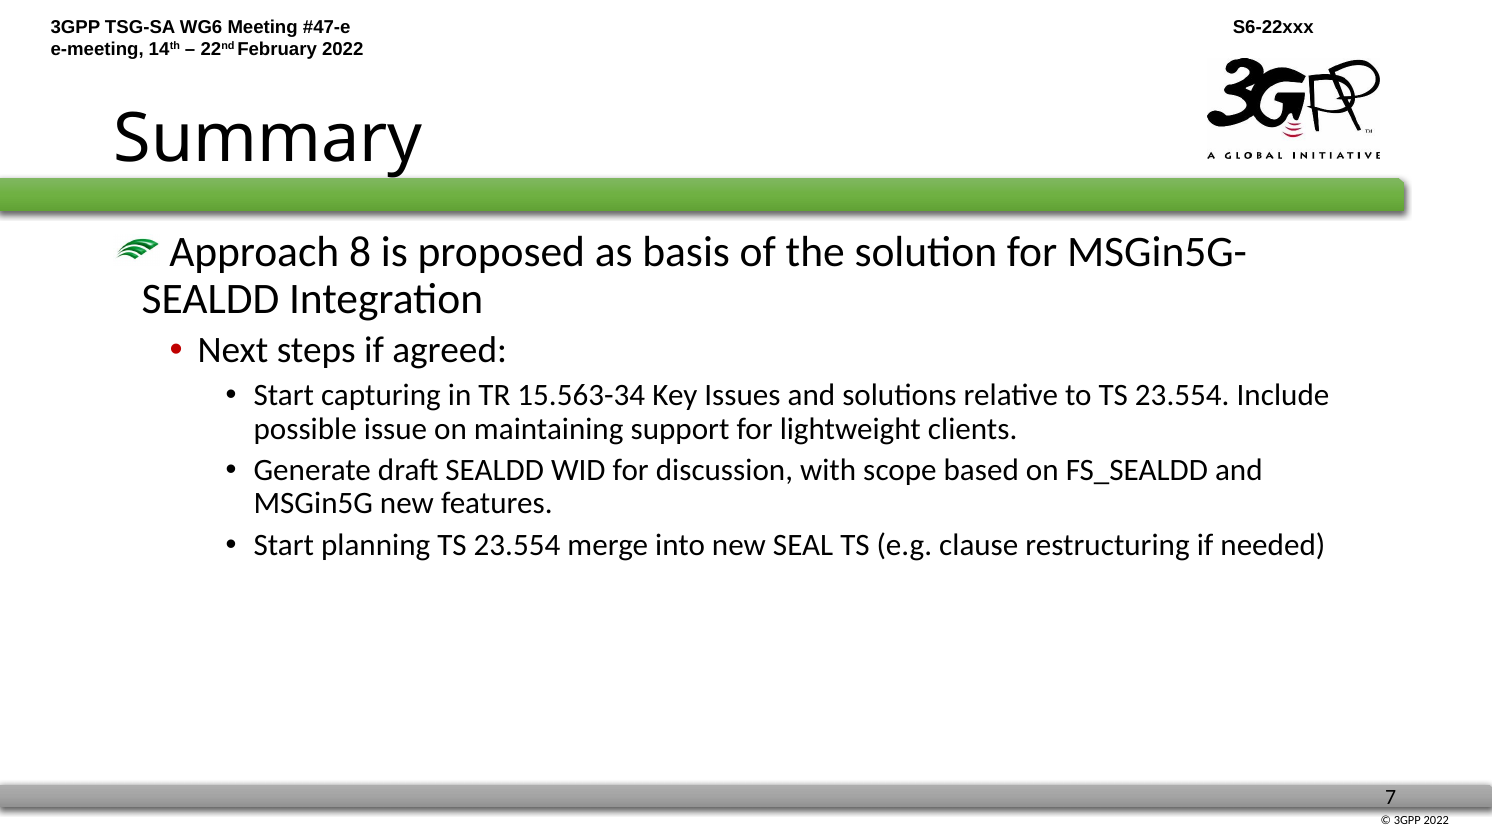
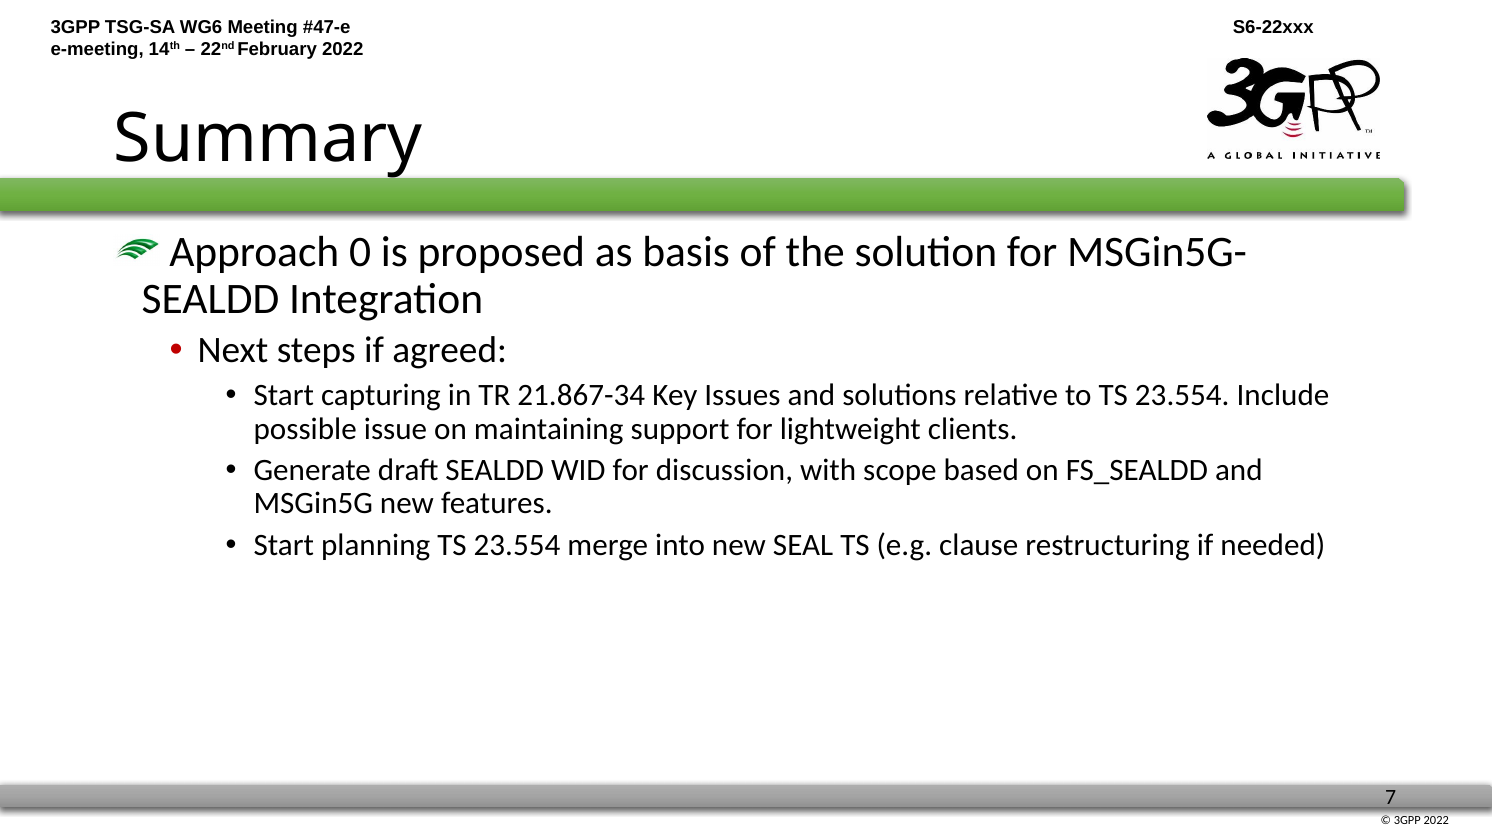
8: 8 -> 0 (360, 252)
15.563-34: 15.563-34 -> 21.867-34 (581, 395)
